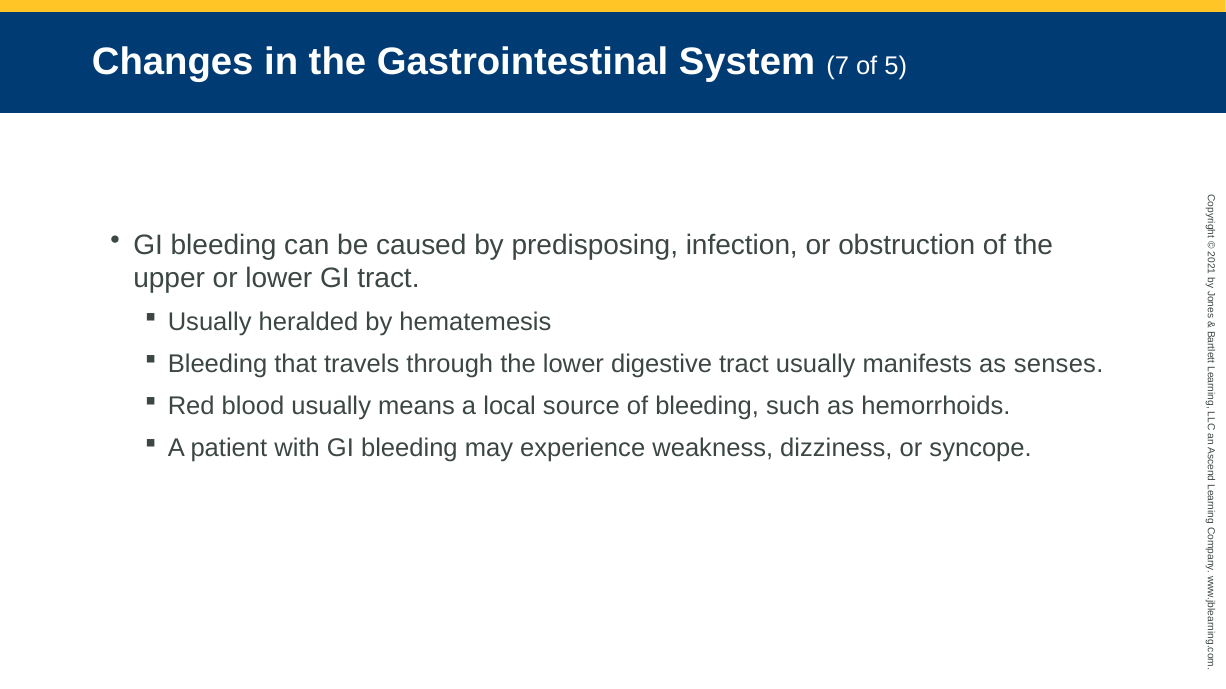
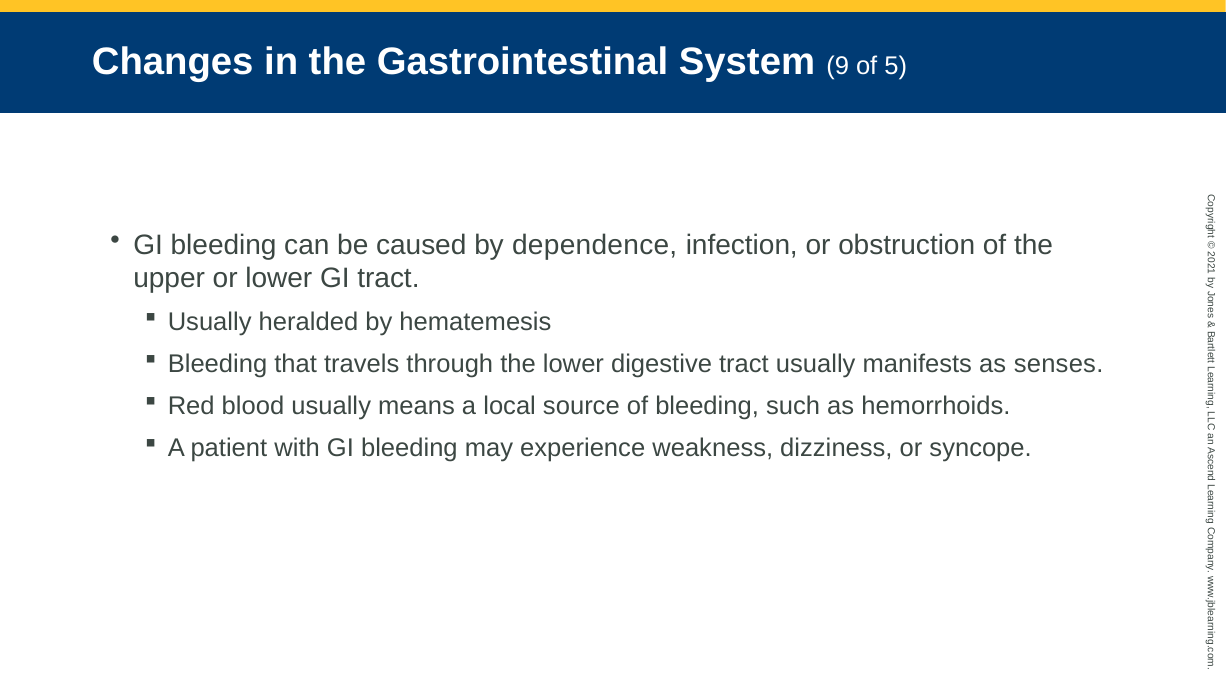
7: 7 -> 9 (838, 66)
predisposing: predisposing -> dependence (595, 245)
